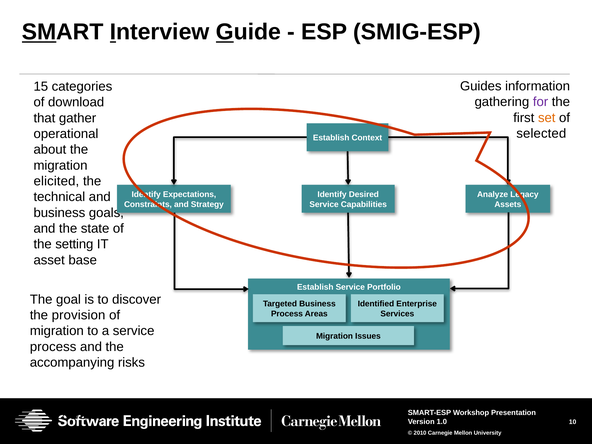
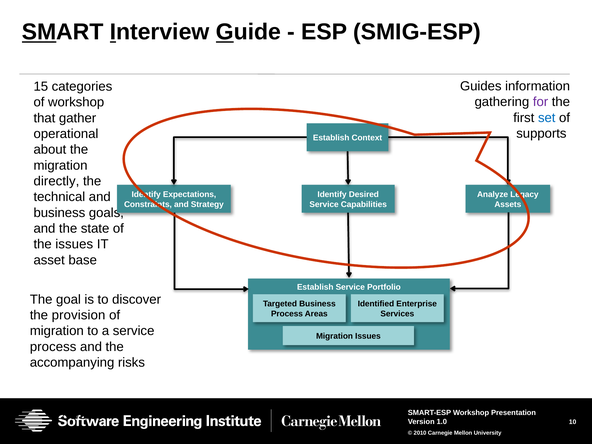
of download: download -> workshop (76, 102)
set colour: orange -> blue (547, 118)
selected: selected -> supports (541, 134)
elicited: elicited -> directly (56, 181)
the setting: setting -> issues (74, 244)
